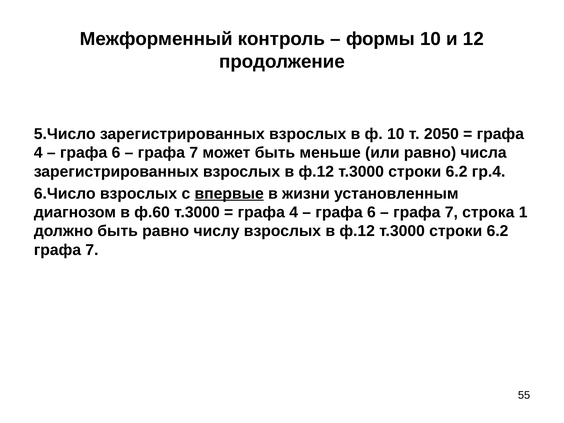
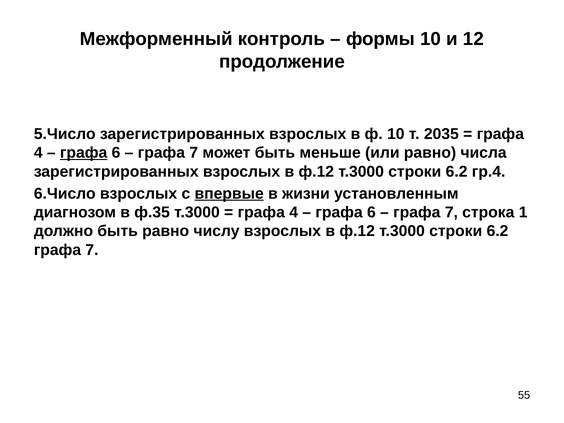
2050: 2050 -> 2035 (441, 134)
графа underline: none -> present (84, 153)
ф.60: ф.60 -> ф.35 (152, 212)
